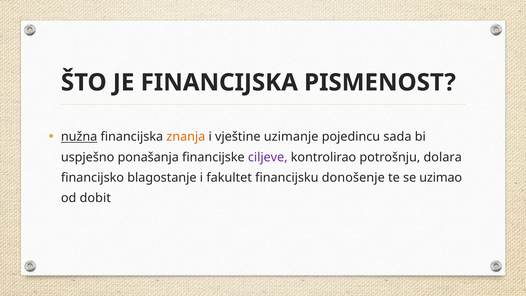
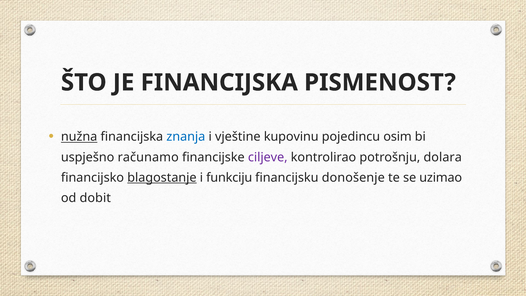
znanja colour: orange -> blue (186, 137)
uzimanje: uzimanje -> kupovinu (291, 137)
sada: sada -> osim (398, 137)
ponašanja: ponašanja -> računamo (148, 157)
blagostanje underline: none -> present (162, 178)
fakultet: fakultet -> funkciju (229, 178)
